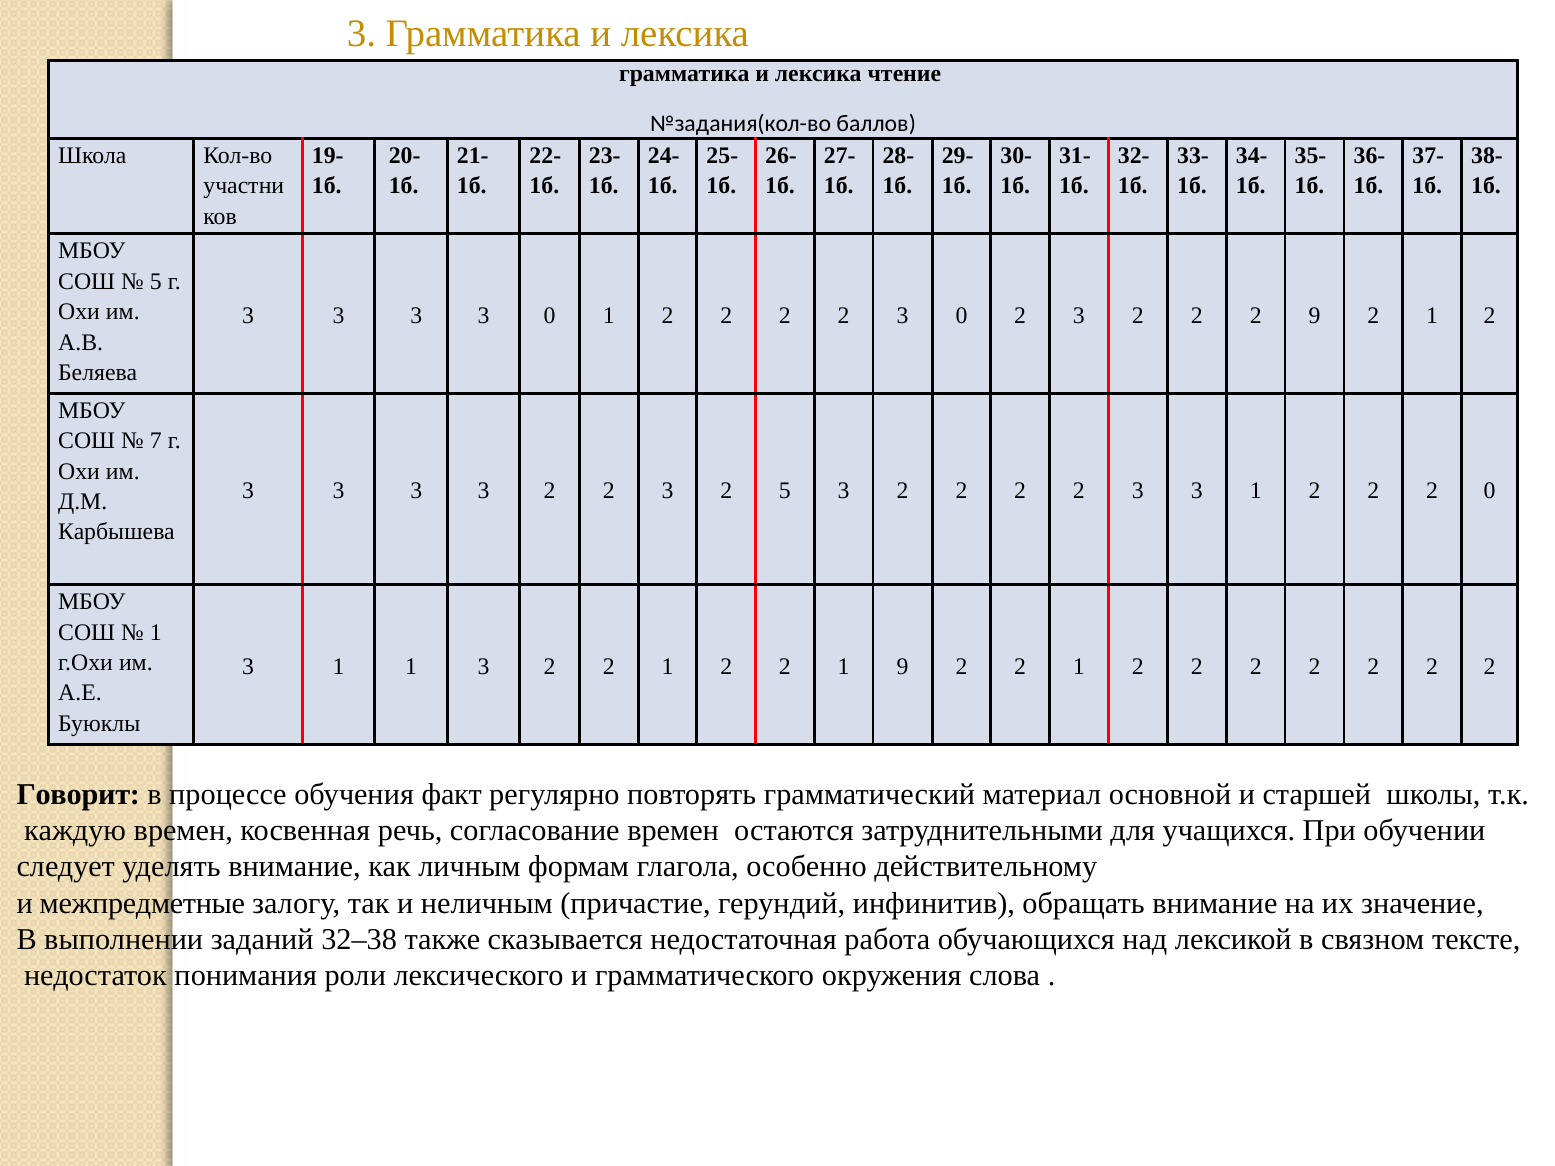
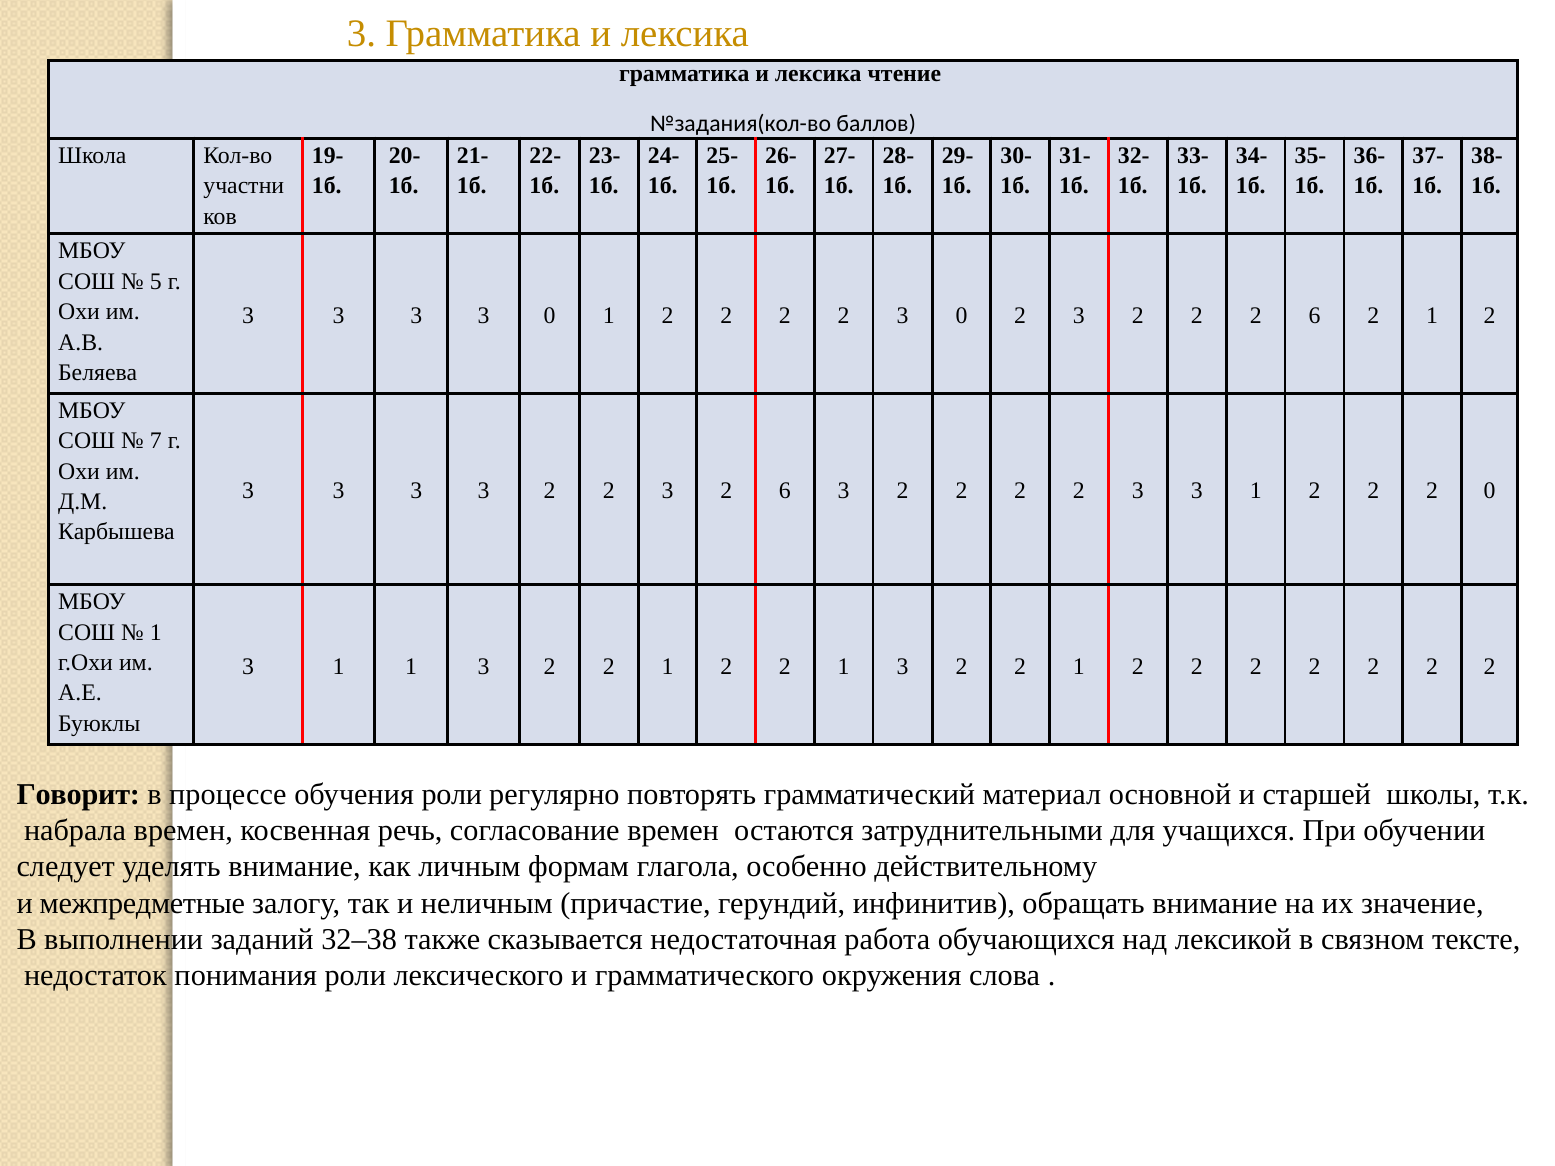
2 2 9: 9 -> 6 (1315, 316)
3 2 5: 5 -> 6 (785, 491)
2 1 9: 9 -> 3 (903, 667)
обучения факт: факт -> роли (452, 794)
каждую: каждую -> набрала (75, 831)
